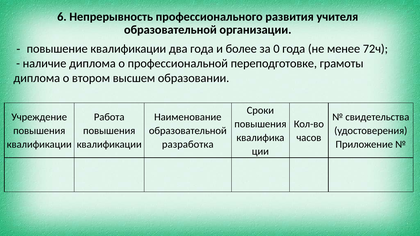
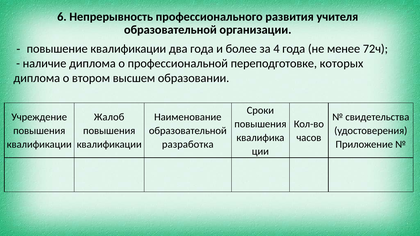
0: 0 -> 4 (276, 49)
грамоты: грамоты -> которых (342, 63)
Работа: Работа -> Жалоб (109, 117)
